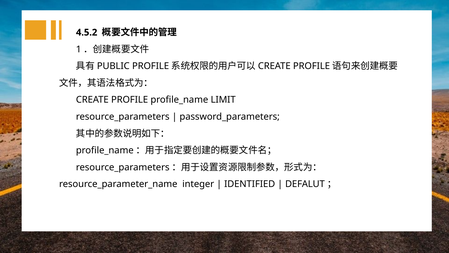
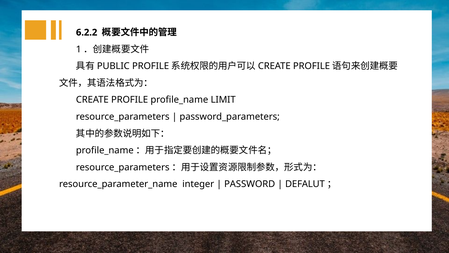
4.5.2: 4.5.2 -> 6.2.2 (87, 32)
IDENTIFIED: IDENTIFIED -> PASSWORD (250, 184)
